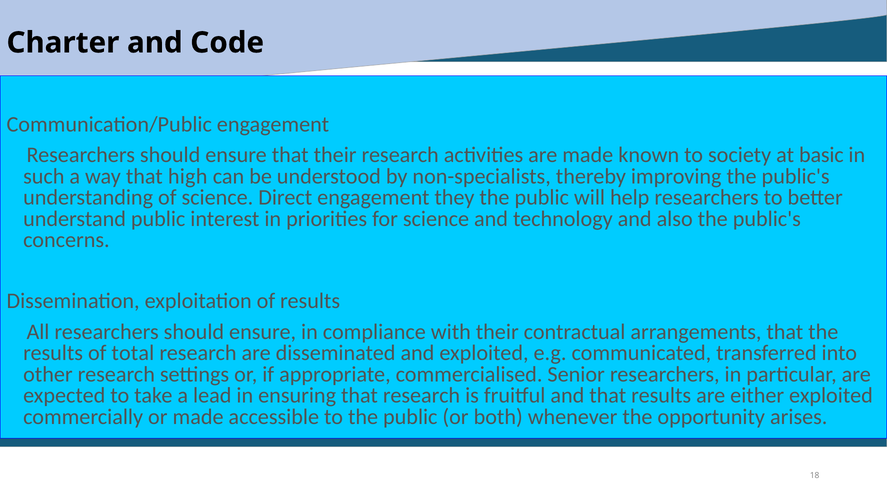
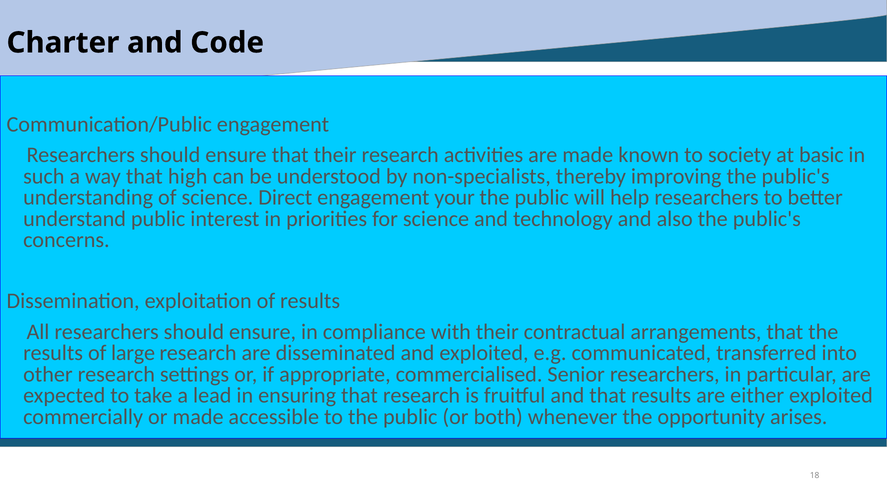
they: they -> your (455, 197)
total: total -> large (133, 353)
